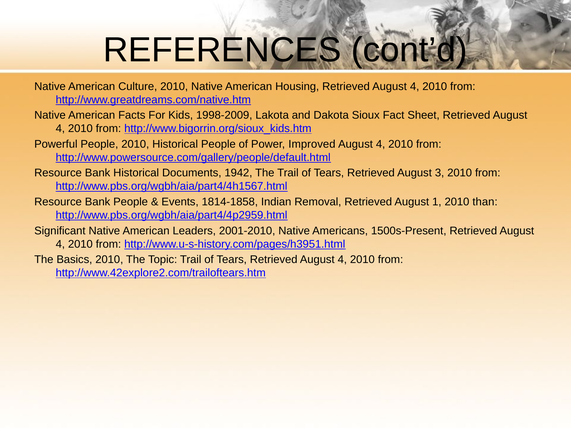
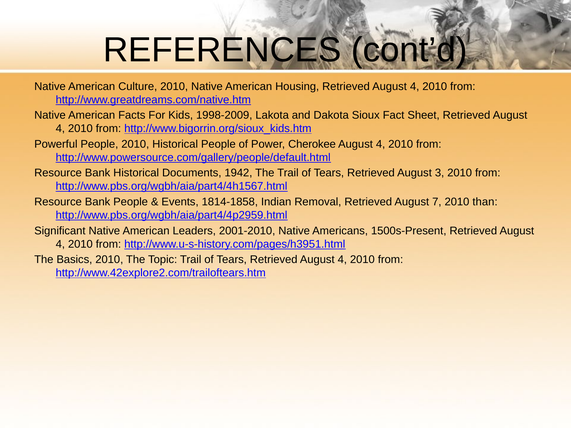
Improved: Improved -> Cherokee (312, 144)
1: 1 -> 7 (437, 202)
